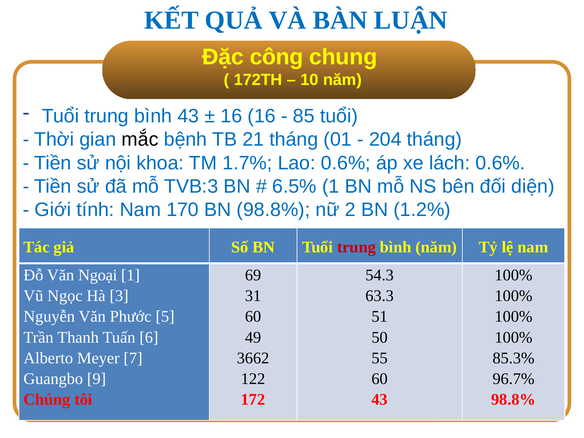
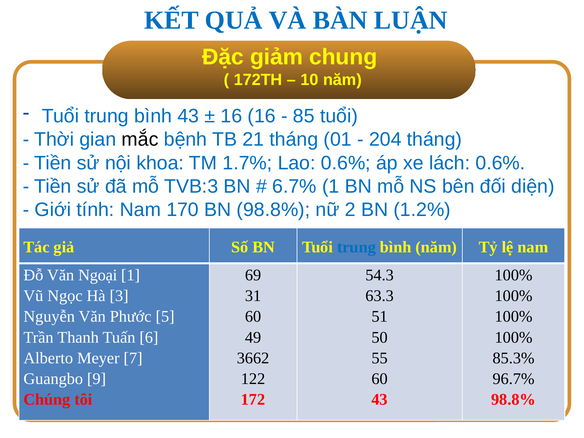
công: công -> giảm (276, 57)
6.5%: 6.5% -> 6.7% (294, 186)
trung colour: red -> blue (356, 247)
